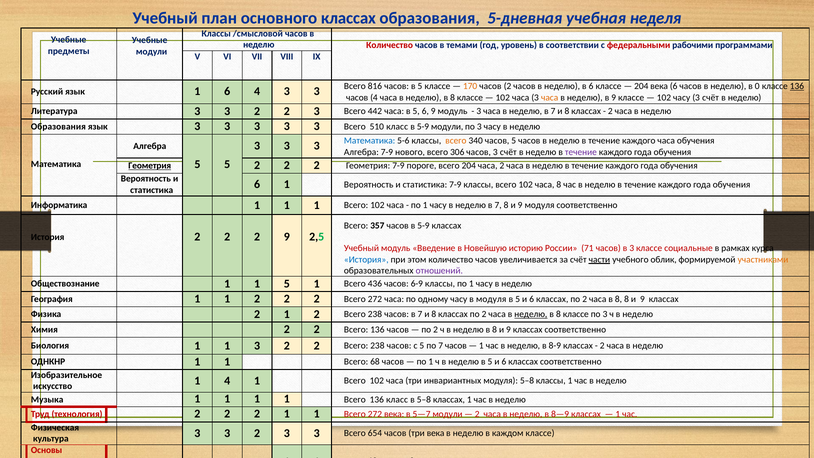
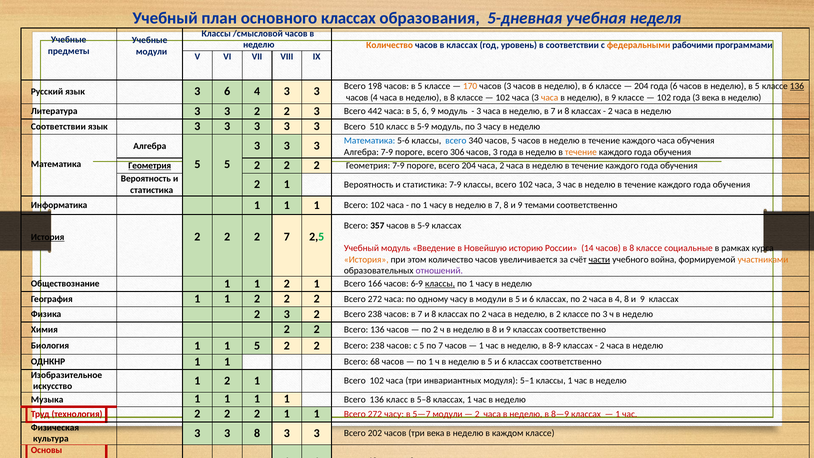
Количество colour: red -> orange (390, 45)
в темами: темами -> классах (462, 45)
федеральными colour: red -> orange (639, 45)
Русский язык 1: 1 -> 3 (197, 92)
816: 816 -> 198 (375, 86)
2: 2 -> 3 (507, 86)
204 века: века -> года (659, 86)
0: 0 -> 5 (757, 86)
102 часу: часу -> года (682, 98)
счёт: счёт -> века (711, 98)
Образования: Образования -> Соответствии (58, 126)
5-9 модули: модули -> модуль (447, 126)
всего colour: orange -> blue (456, 140)
Алгебра 7-9 нового: нового -> пороге (410, 152)
часов 3 счёт: счёт -> года (508, 152)
течение colour: purple -> orange (581, 152)
статистика 6: 6 -> 2 (257, 184)
всего 102 часа 8: 8 -> 3 (559, 185)
9 модуля: модуля -> темами (540, 205)
История underline: none -> present (48, 237)
2 9: 9 -> 7 (287, 237)
71: 71 -> 14 (587, 248)
часов в 3: 3 -> 8 (632, 248)
История colour: blue -> orange (366, 259)
облик: облик -> война (664, 259)
Обществознание 1 1 5: 5 -> 2 (287, 284)
436: 436 -> 166 (375, 284)
классы underline: none -> present (440, 284)
в модуля: модуля -> модули (491, 299)
часа в 8: 8 -> 4 (618, 299)
Физика 2 1: 1 -> 3 (287, 314)
неделю underline: present -> none (531, 314)
8: 8 -> 2 (558, 314)
1 3: 3 -> 5 (257, 346)
искусство 1 4: 4 -> 2 (227, 381)
модуля 5–8: 5–8 -> 5–1 (527, 381)
272 века: века -> часу (394, 414)
культура 3 3 2: 2 -> 8 (257, 433)
654: 654 -> 202 (375, 433)
